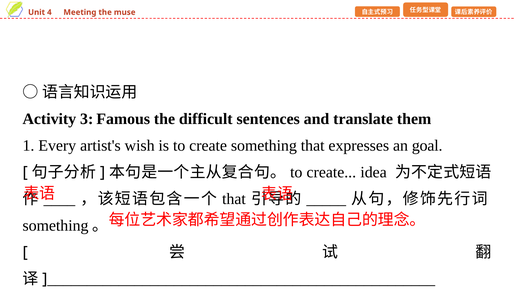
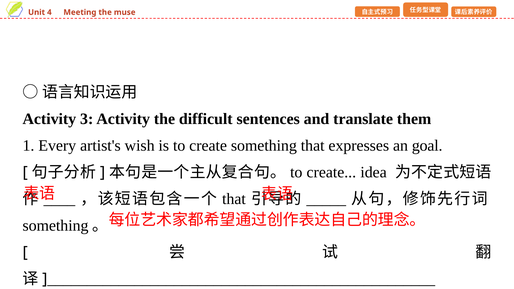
3 Famous: Famous -> Activity (123, 119)
